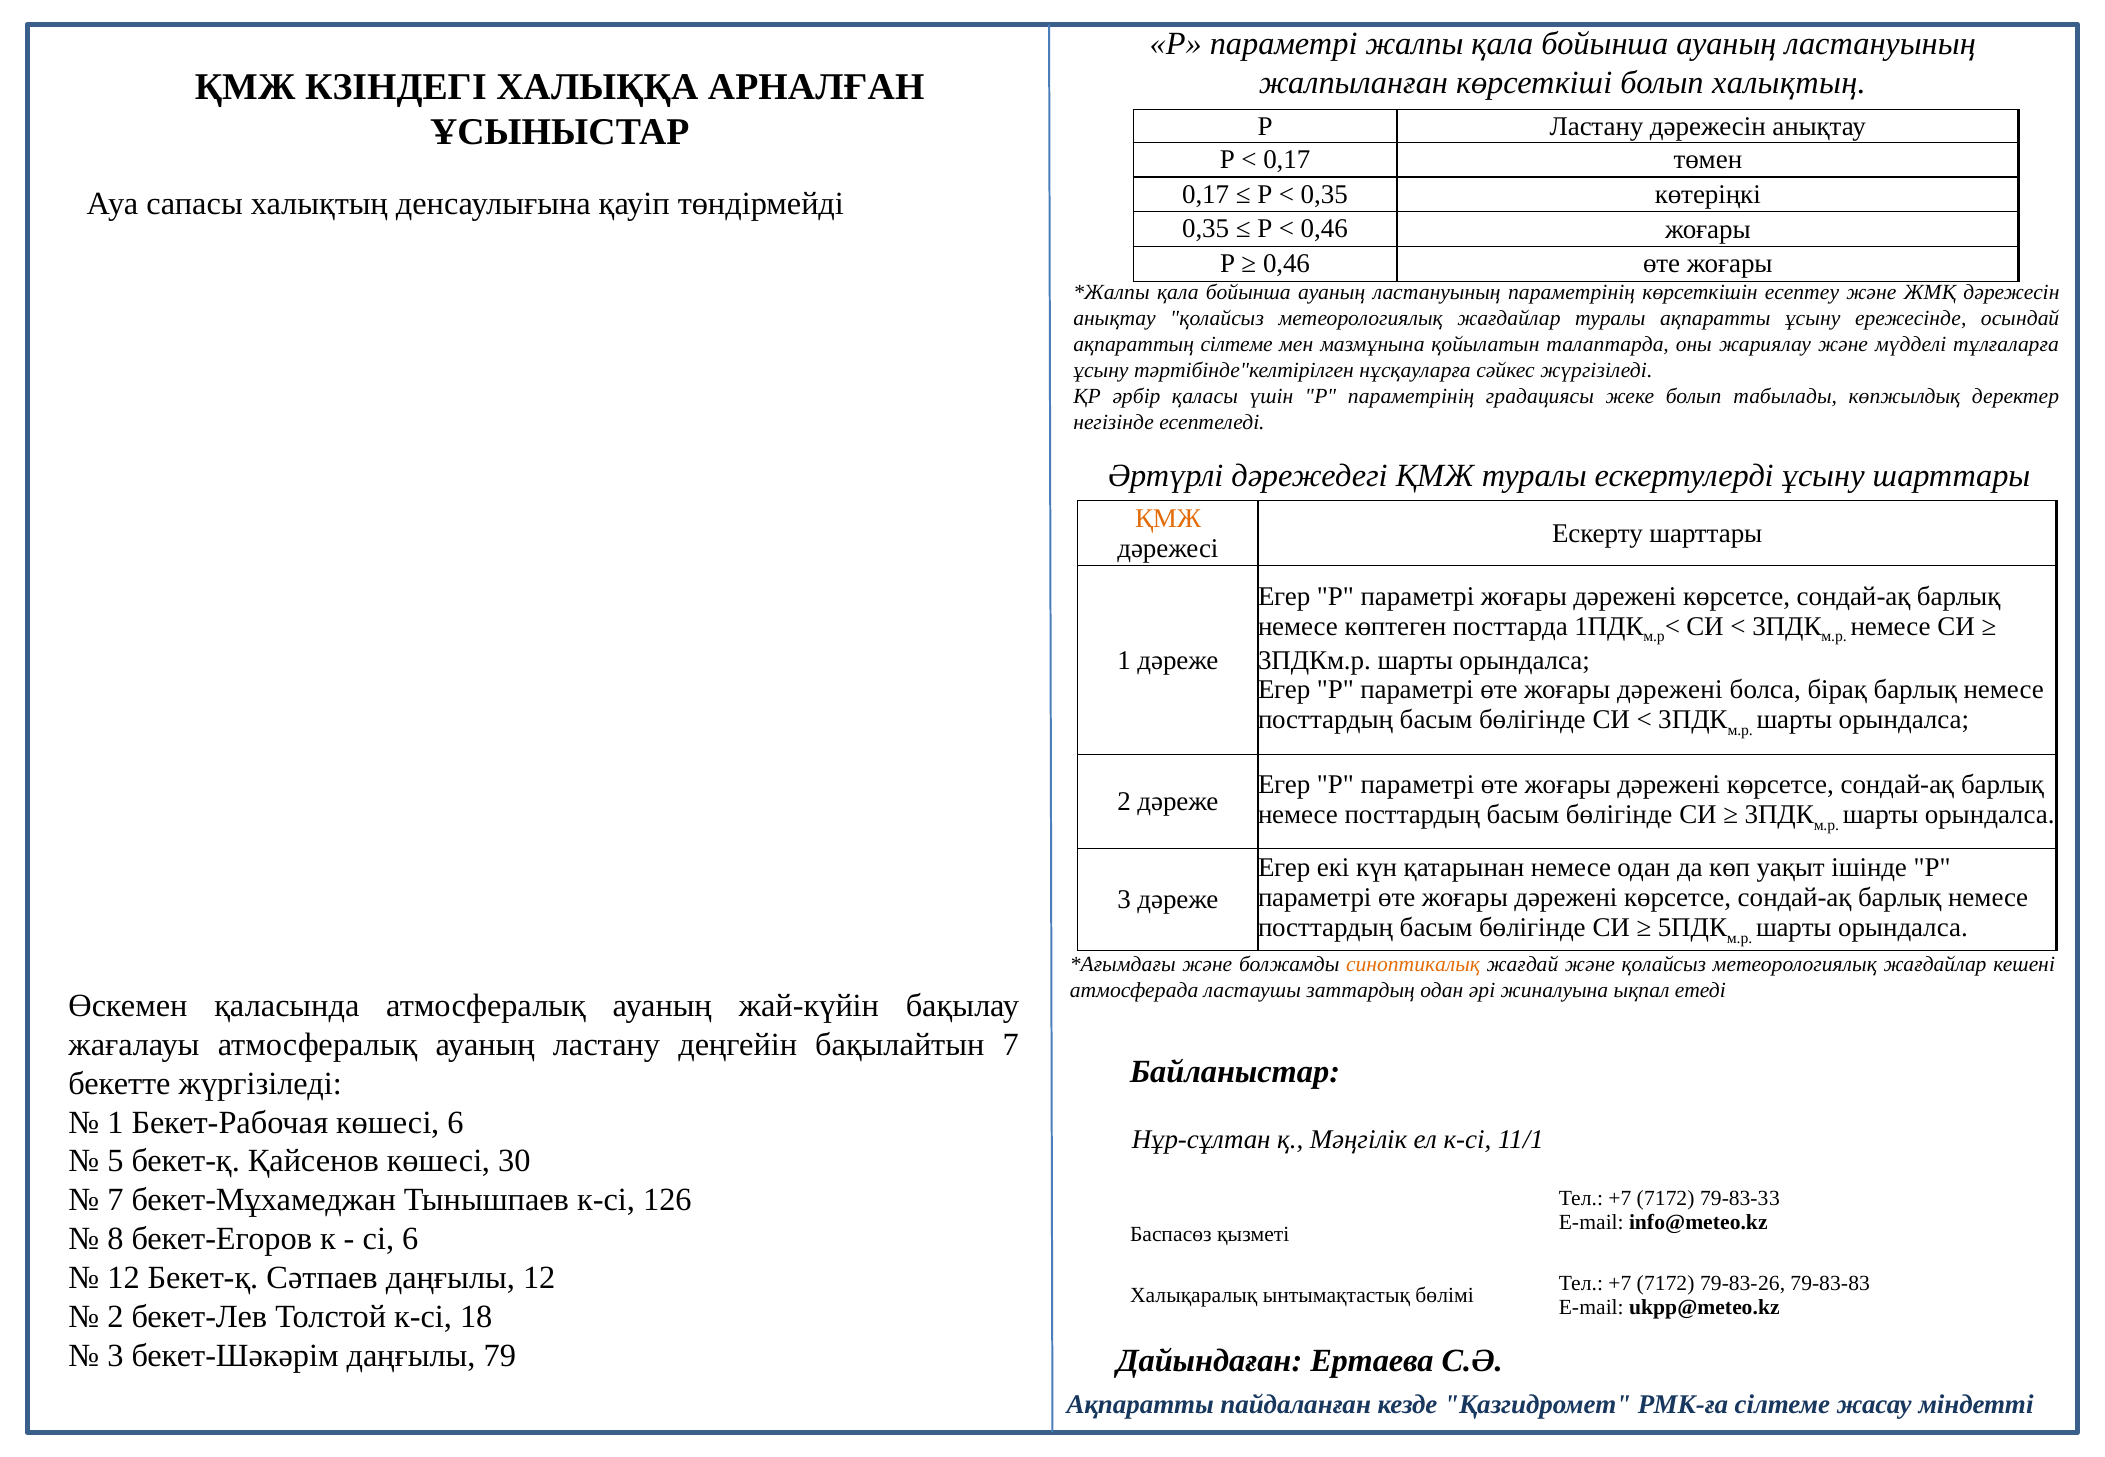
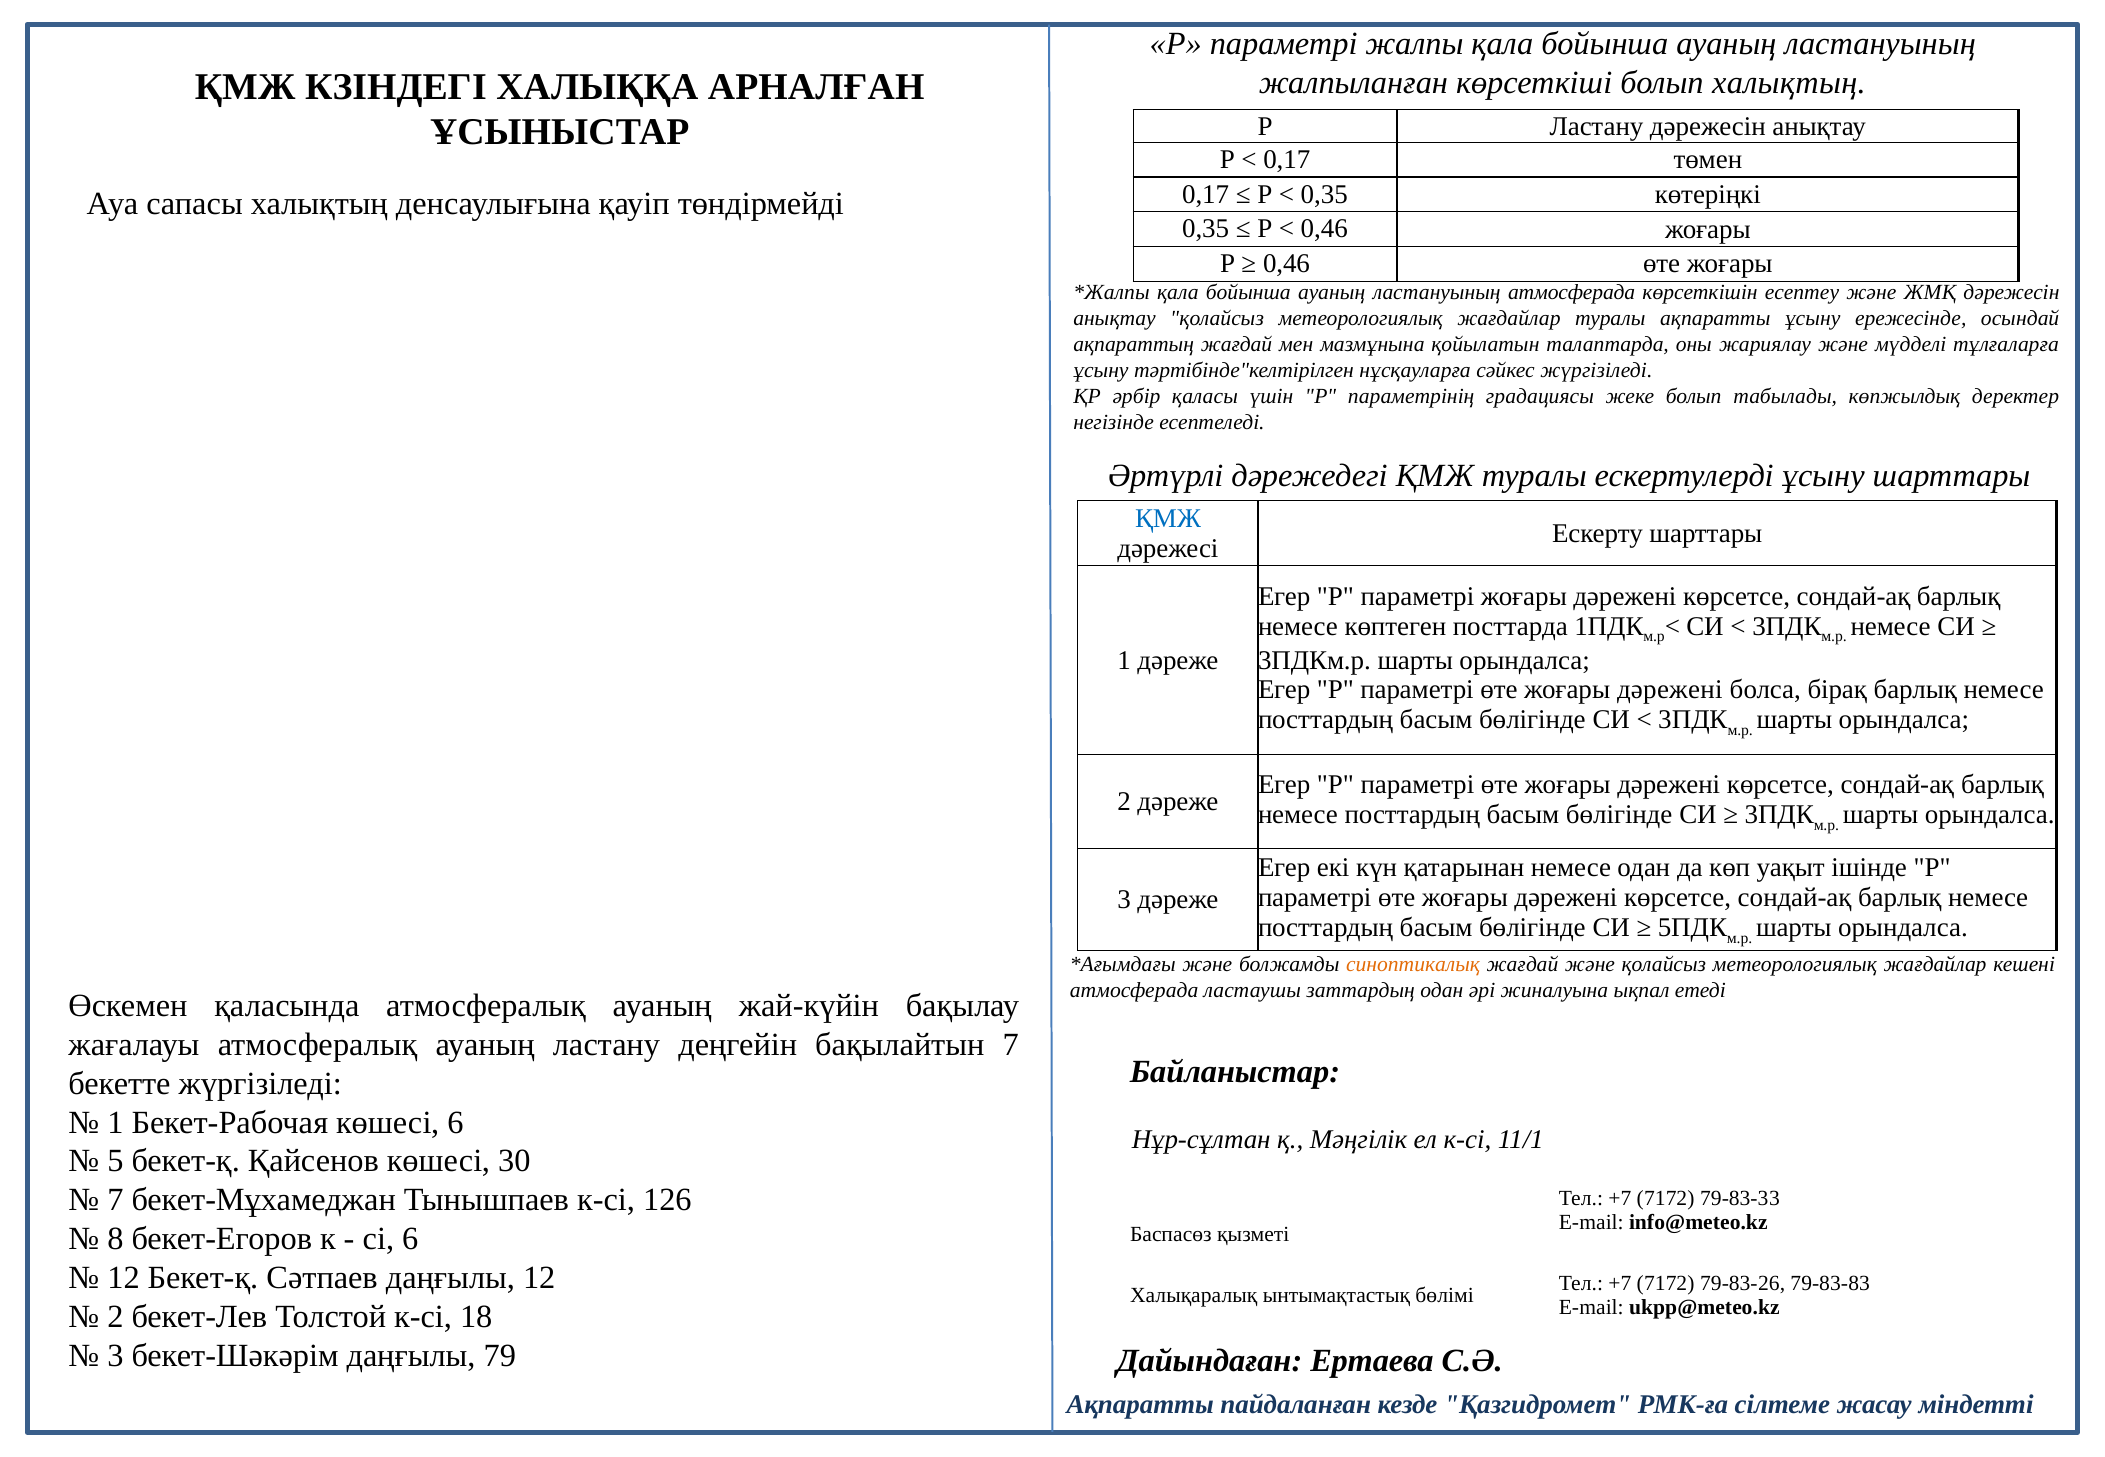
ластануының параметрінің: параметрінің -> атмосферада (1572, 293)
ақпараттың сілтеме: сілтеме -> жағдай (1237, 345)
ҚМЖ colour: orange -> blue (1168, 519)
